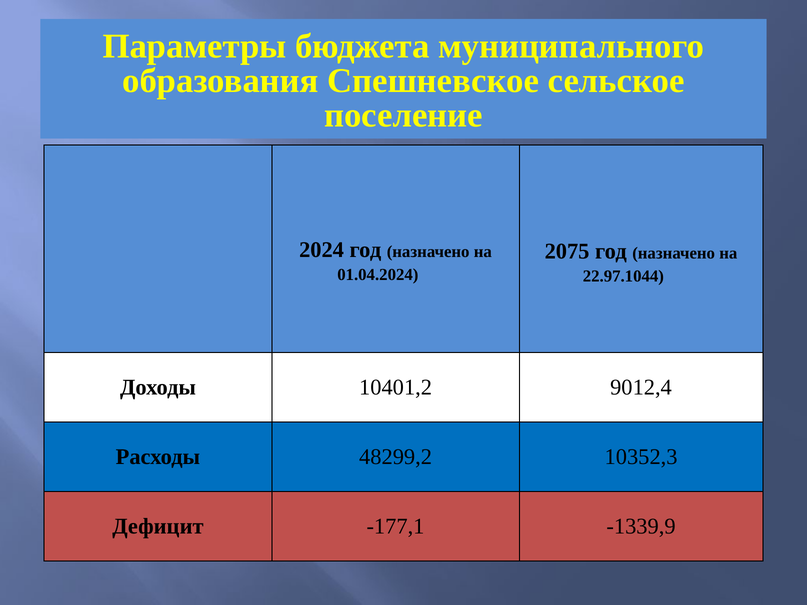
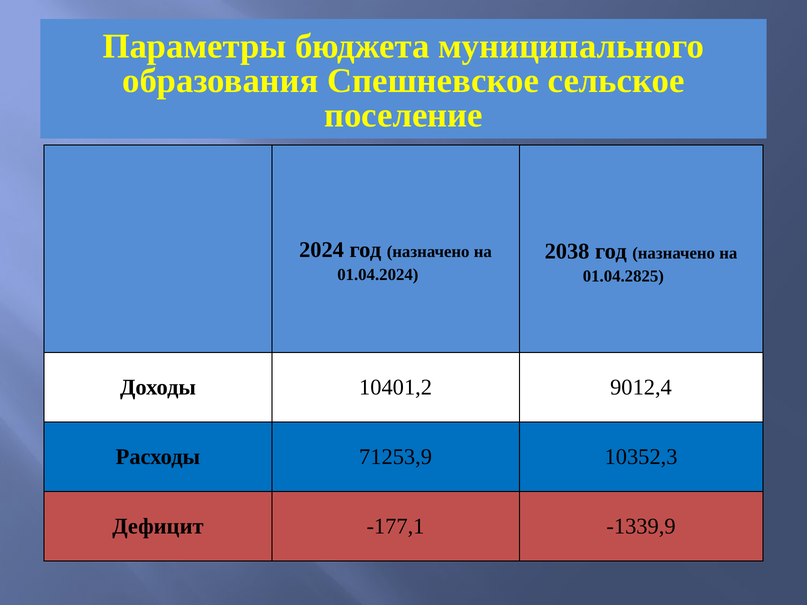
2075: 2075 -> 2038 (567, 251)
22.97.1044: 22.97.1044 -> 01.04.2825 (623, 276)
48299,2: 48299,2 -> 71253,9 (396, 457)
